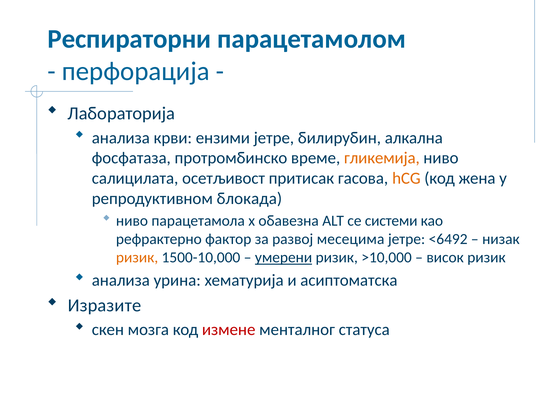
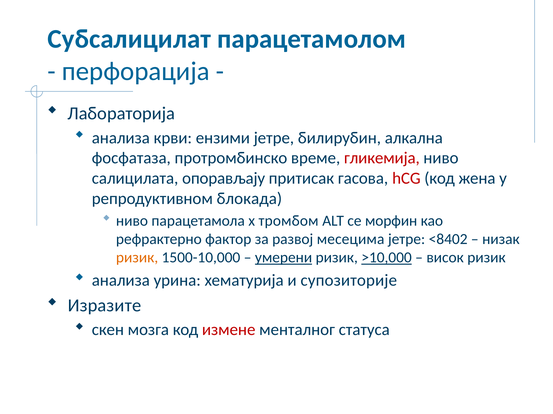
Респираторни: Респираторни -> Субсалицилат (129, 39)
гликемија colour: orange -> red (382, 158)
осетљивост: осетљивост -> опорављају (224, 179)
hCG colour: orange -> red (406, 179)
обавезна: обавезна -> тромбом (289, 221)
системи: системи -> морфин (391, 221)
<6492: <6492 -> <8402 (448, 240)
>10,000 underline: none -> present (387, 258)
асиптоматска: асиптоматска -> супозиторије (349, 281)
